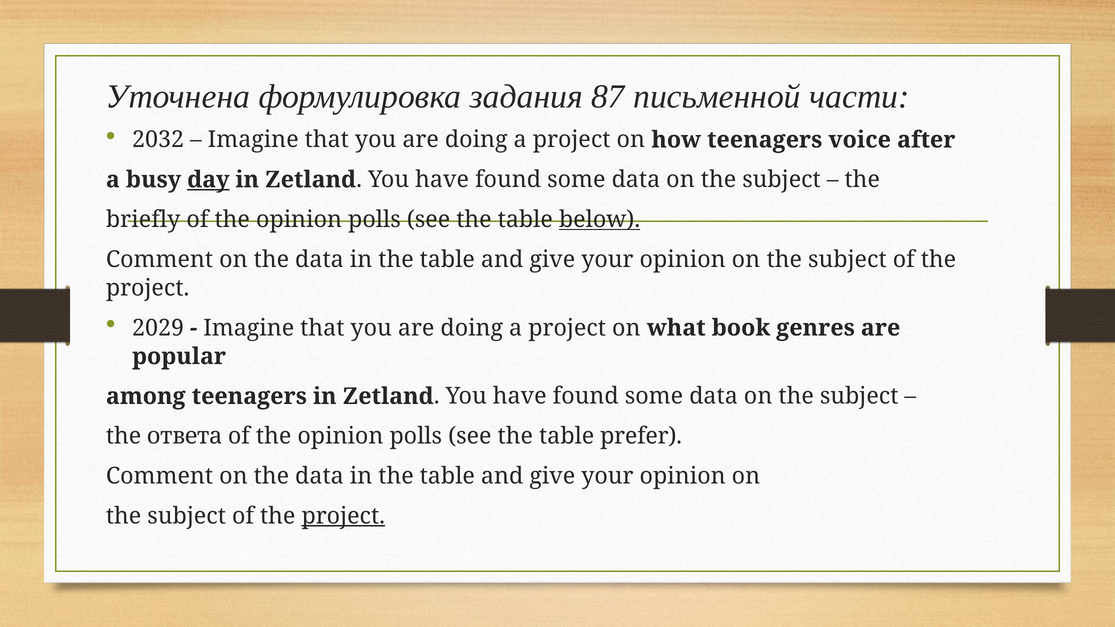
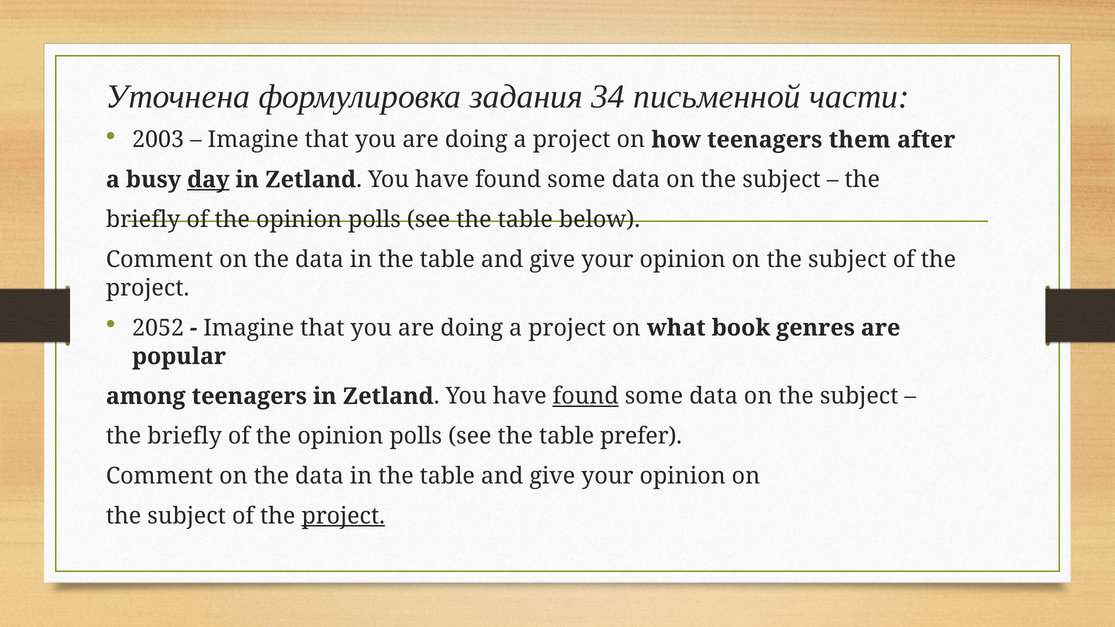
87: 87 -> 34 (608, 97)
2032: 2032 -> 2003 (158, 140)
voice: voice -> them (860, 140)
below underline: present -> none (600, 220)
2029: 2029 -> 2052 (158, 328)
found underline: none -> present (586, 396)
ответа: ответа -> briefly (185, 436)
